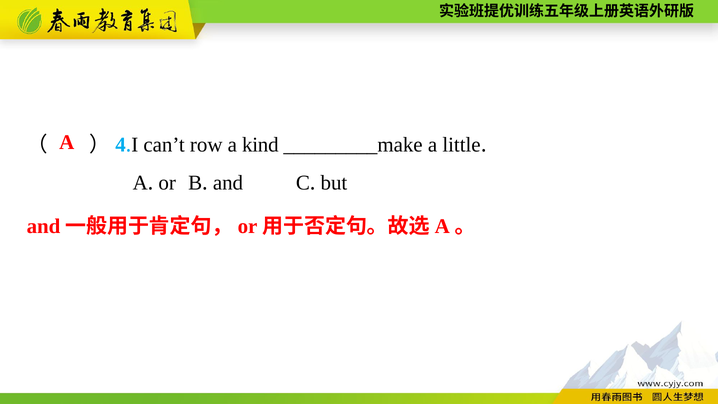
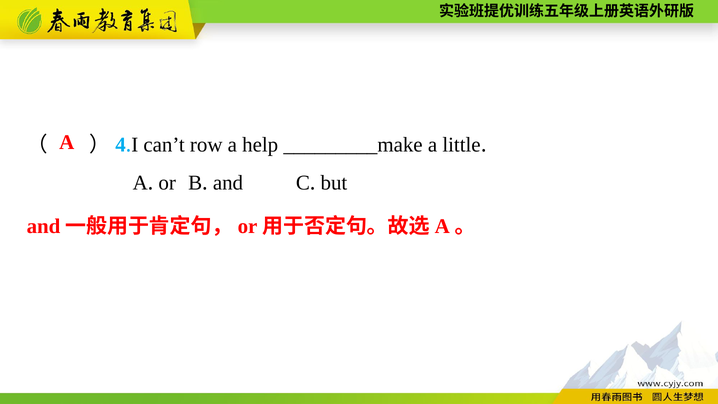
kind: kind -> help (260, 145)
